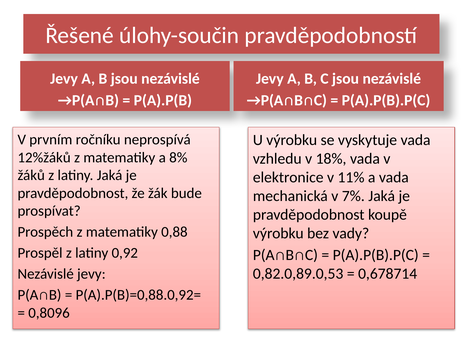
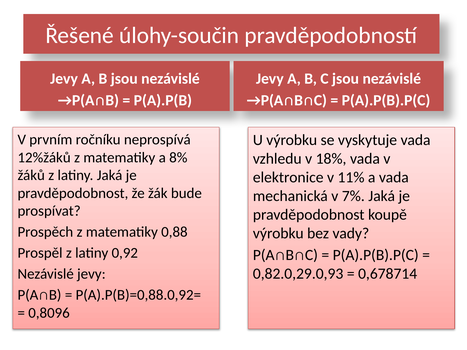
0,82.0,89.0,53: 0,82.0,89.0,53 -> 0,82.0,29.0,93 (298, 274)
